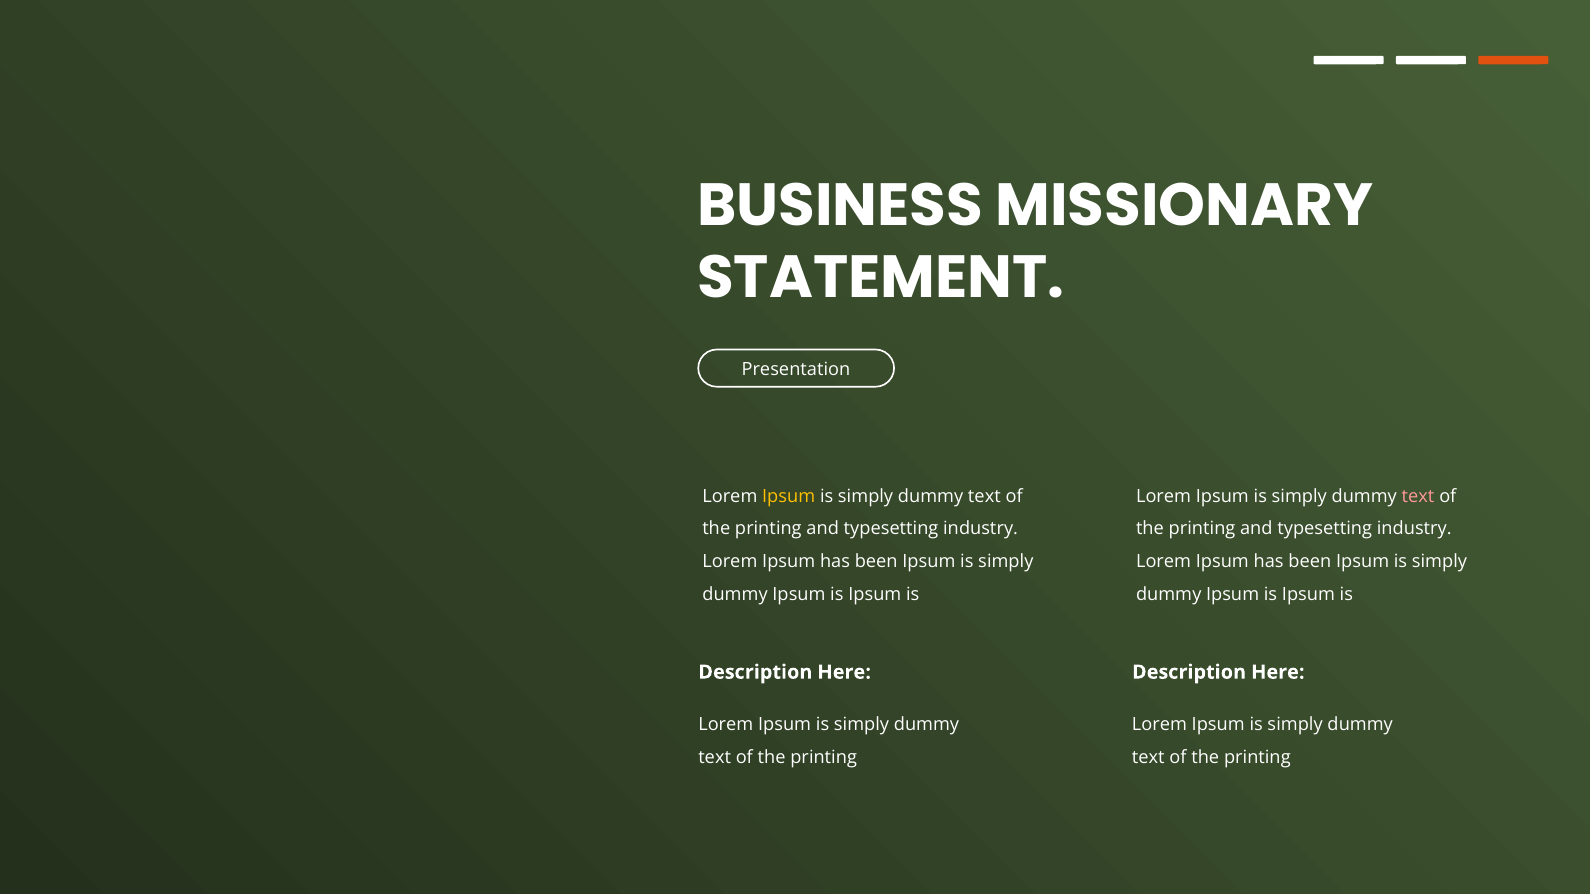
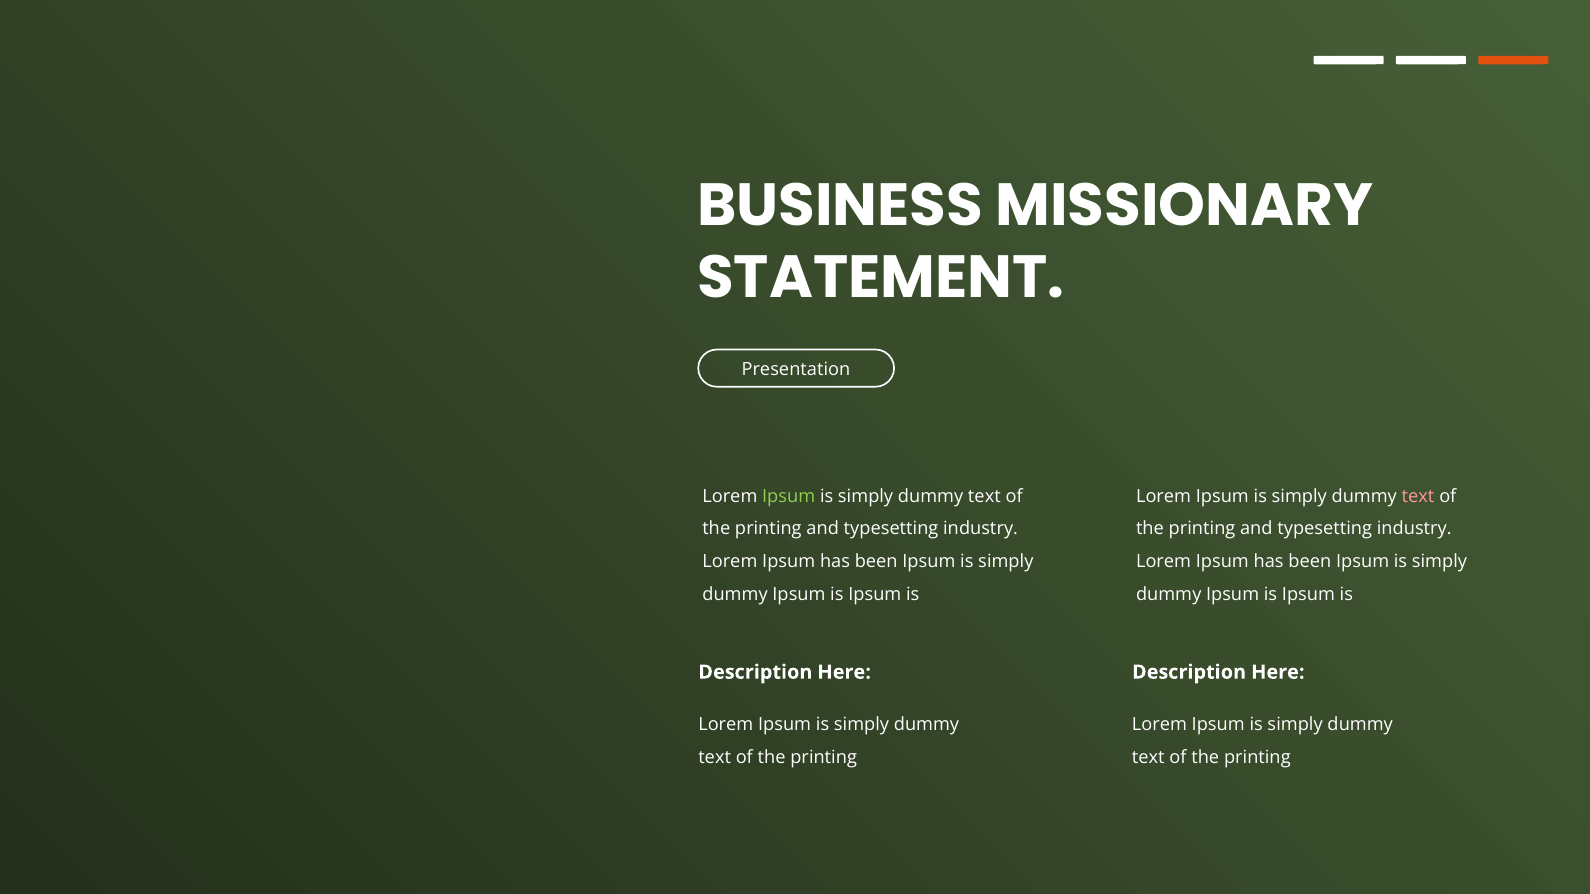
Ipsum colour: yellow -> light green (789, 496)
